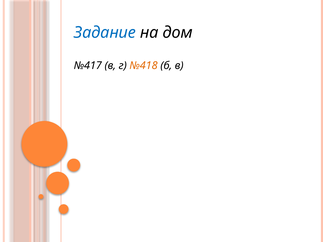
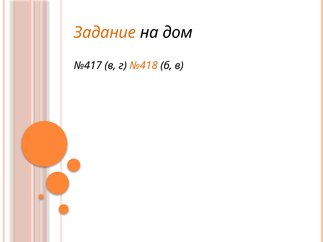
Задание colour: blue -> orange (105, 33)
